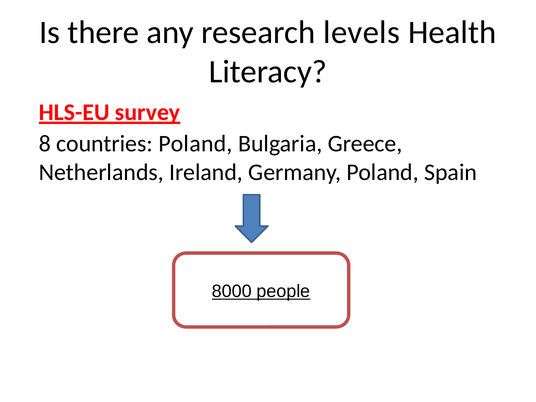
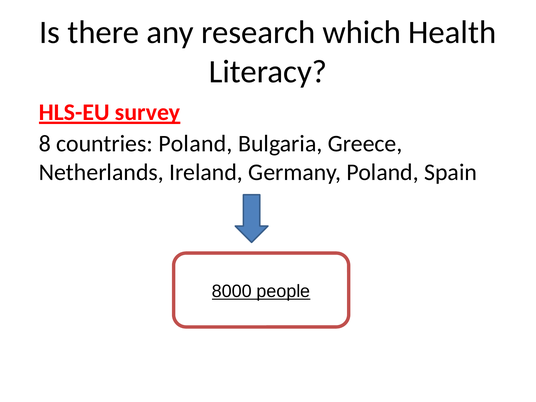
levels: levels -> which (362, 32)
